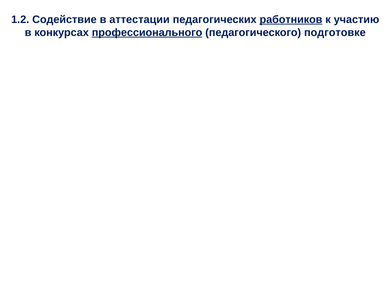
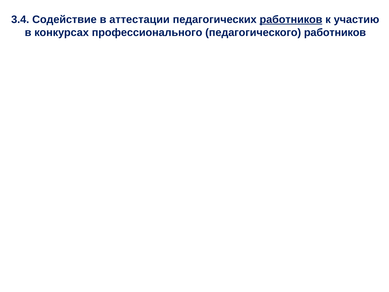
1.2: 1.2 -> 3.4 (20, 19)
профессионального underline: present -> none (147, 32)
педагогического подготовке: подготовке -> работников (335, 32)
